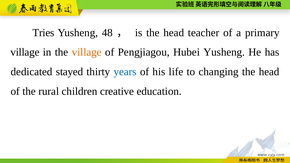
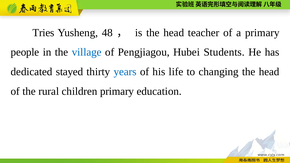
village: village -> people (25, 52)
village colour: orange -> blue (87, 52)
Hubei Yusheng: Yusheng -> Students (224, 52)
children creative: creative -> primary (117, 91)
